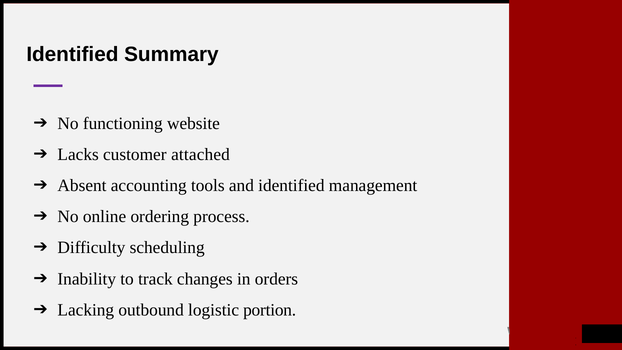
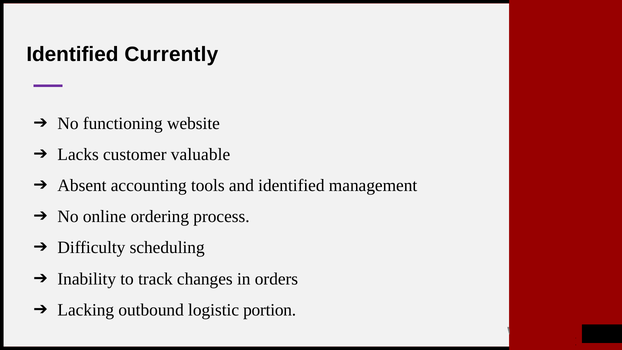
Summary: Summary -> Currently (171, 54)
attached: attached -> valuable (201, 154)
